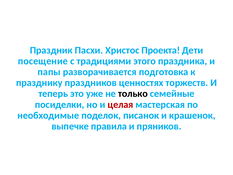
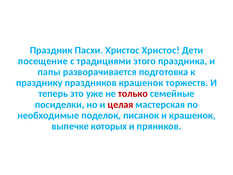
Христос Проекта: Проекта -> Христос (161, 50)
праздников ценностях: ценностях -> крашенок (141, 83)
только colour: black -> red (133, 94)
правила: правила -> которых (109, 126)
